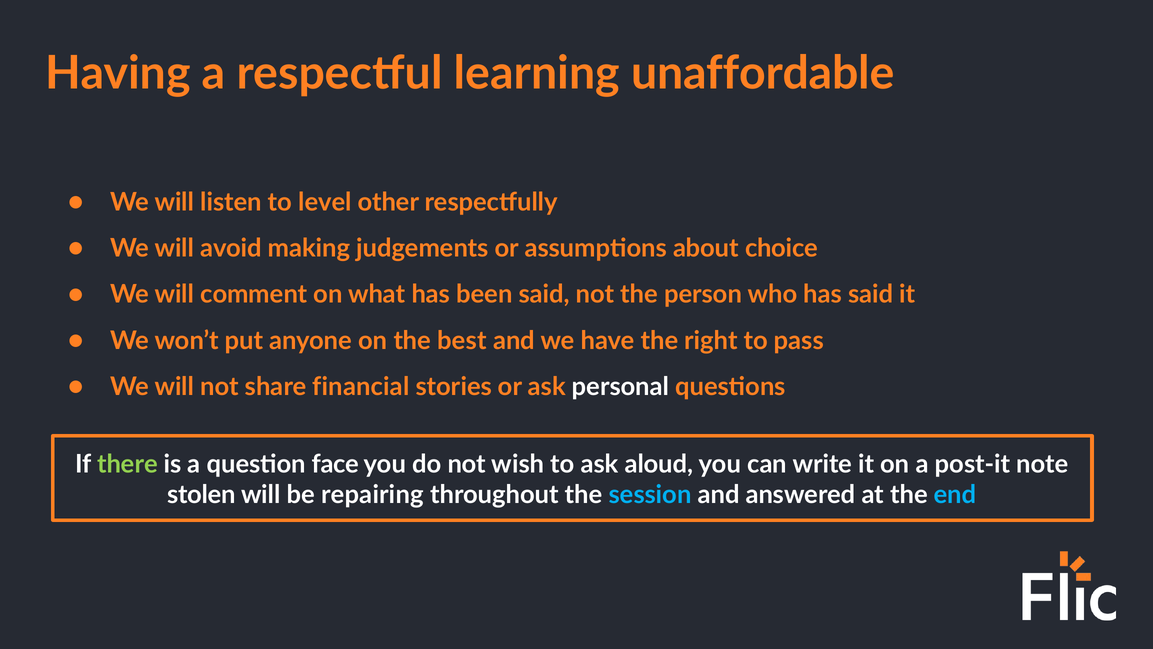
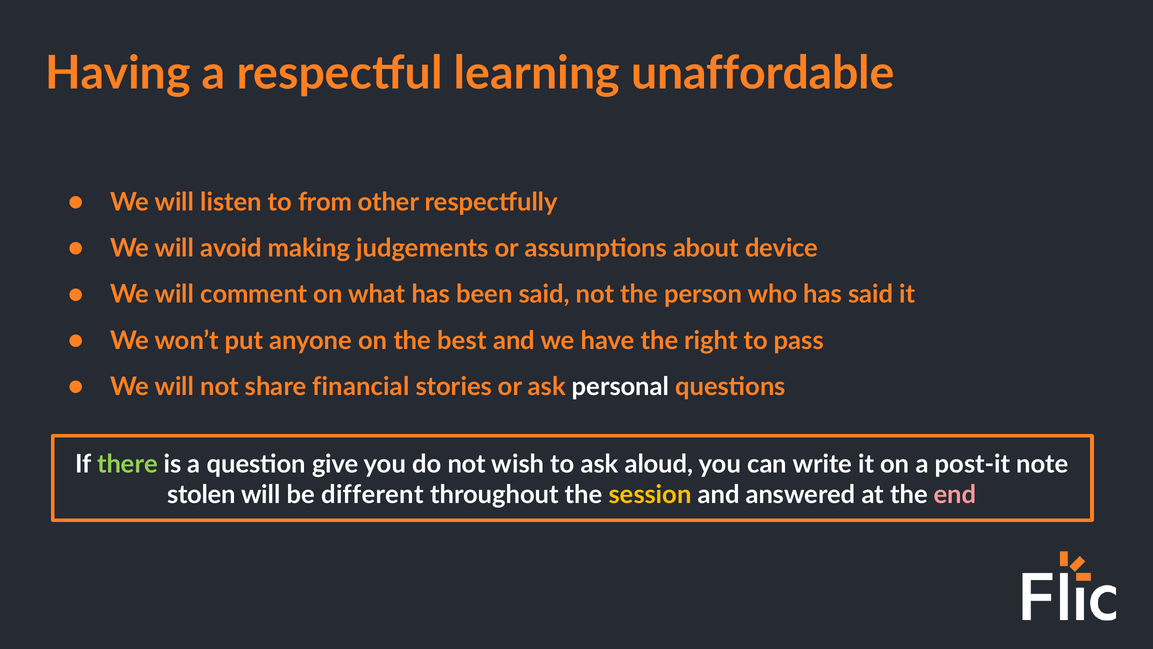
level: level -> from (325, 202)
choice: choice -> device (782, 248)
face: face -> give (335, 464)
repairing: repairing -> different (372, 495)
session colour: light blue -> yellow (650, 495)
end colour: light blue -> pink (955, 495)
